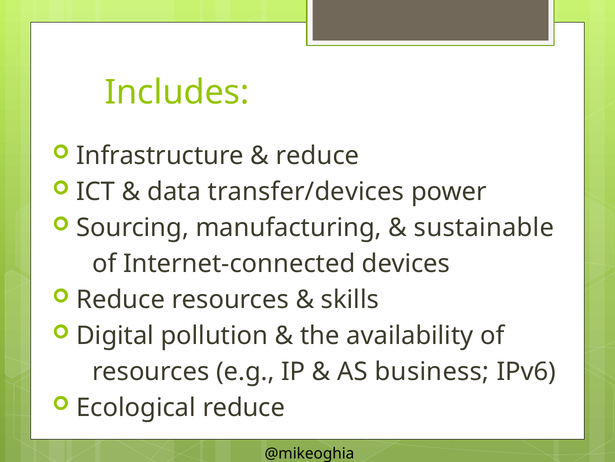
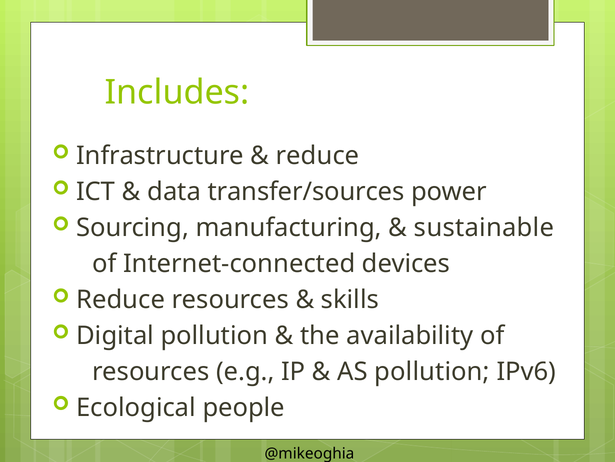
transfer/devices: transfer/devices -> transfer/sources (306, 192)
AS business: business -> pollution (432, 371)
Ecological reduce: reduce -> people (244, 407)
